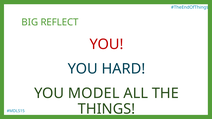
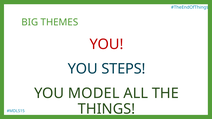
REFLECT: REFLECT -> THEMES (59, 22)
HARD: HARD -> STEPS (123, 69)
